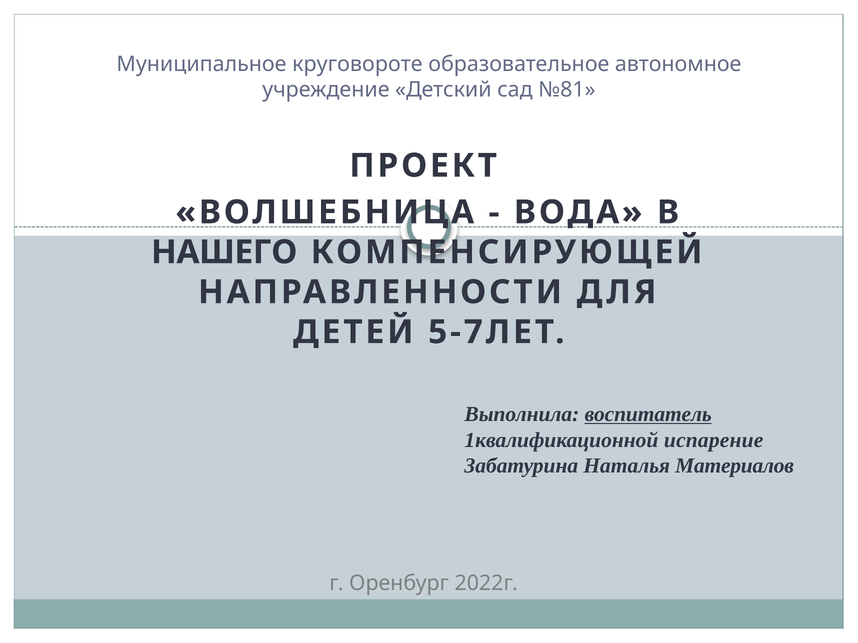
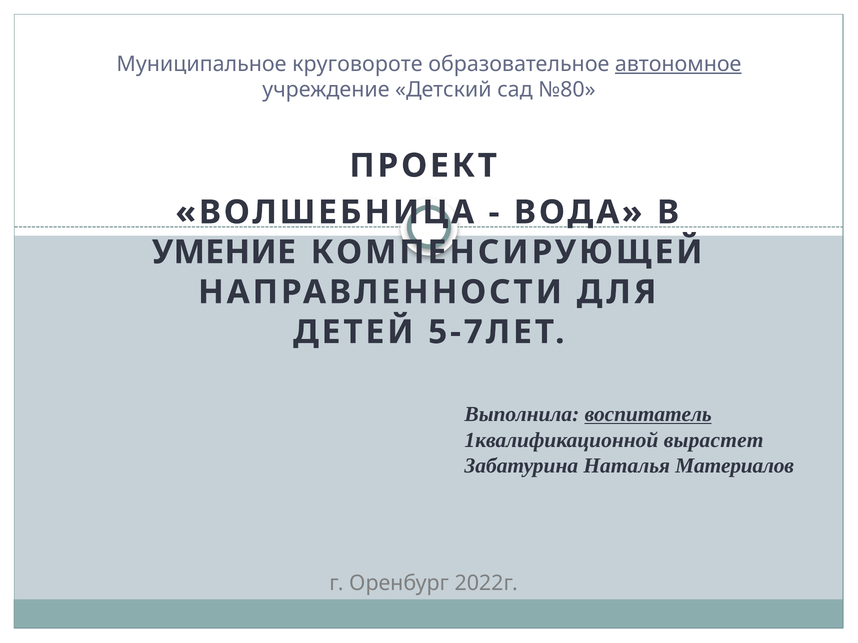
автономное underline: none -> present (678, 64)
№81: №81 -> №80 (567, 90)
НАШЕГО: НАШЕГО -> УМЕНИЕ (224, 252)
испарение: испарение -> вырастет (714, 440)
